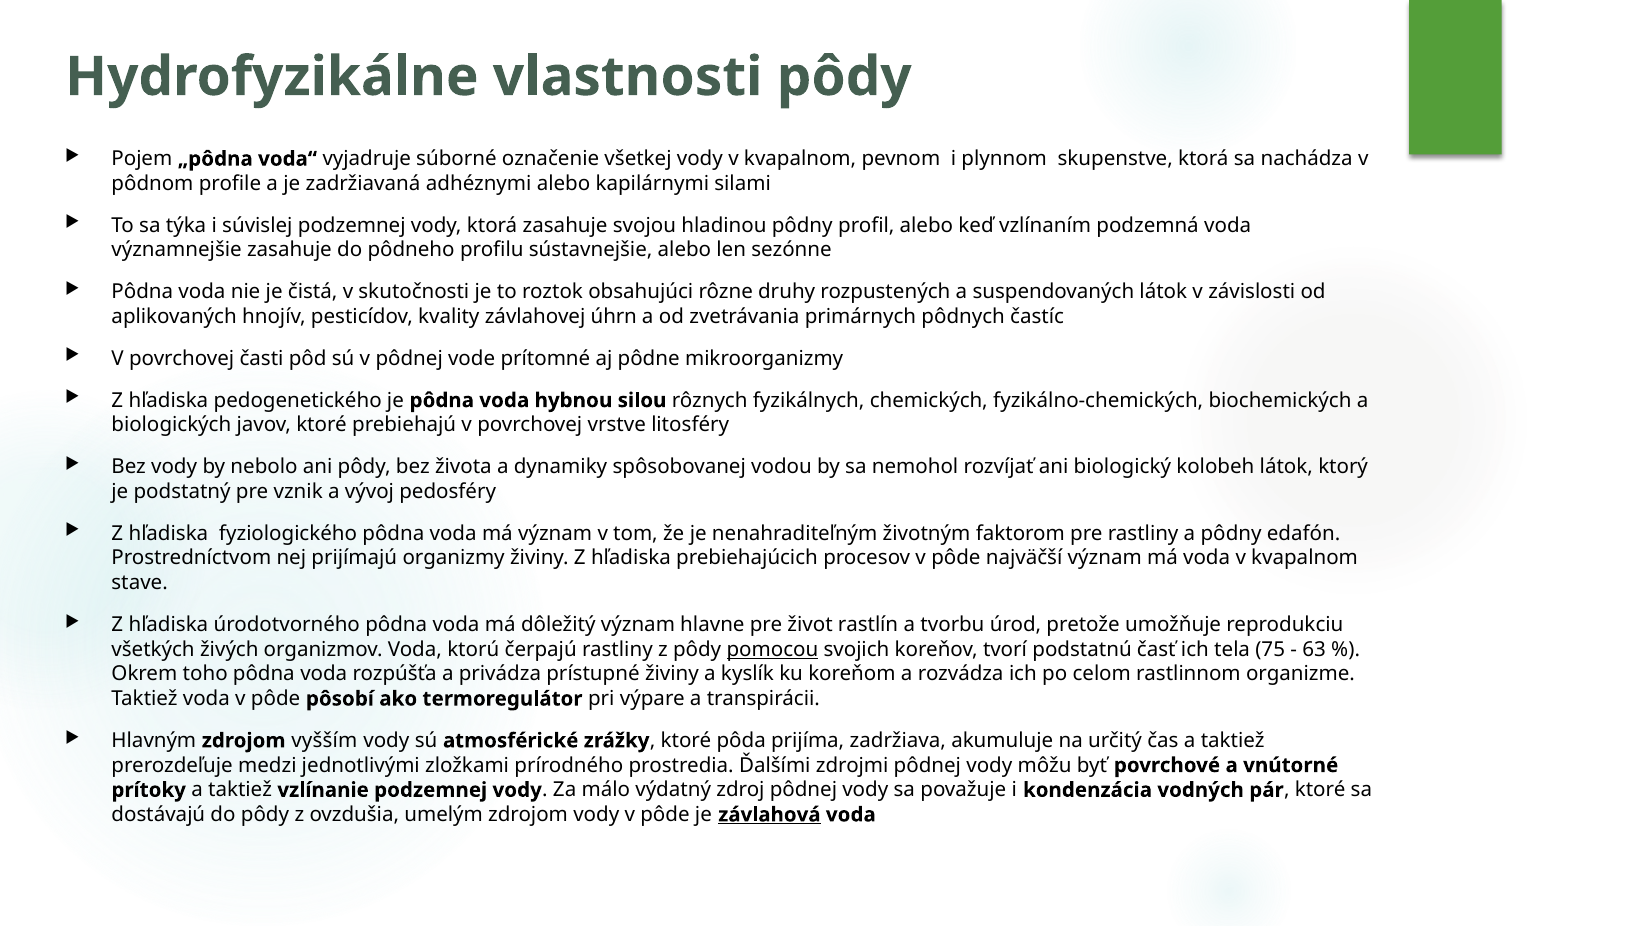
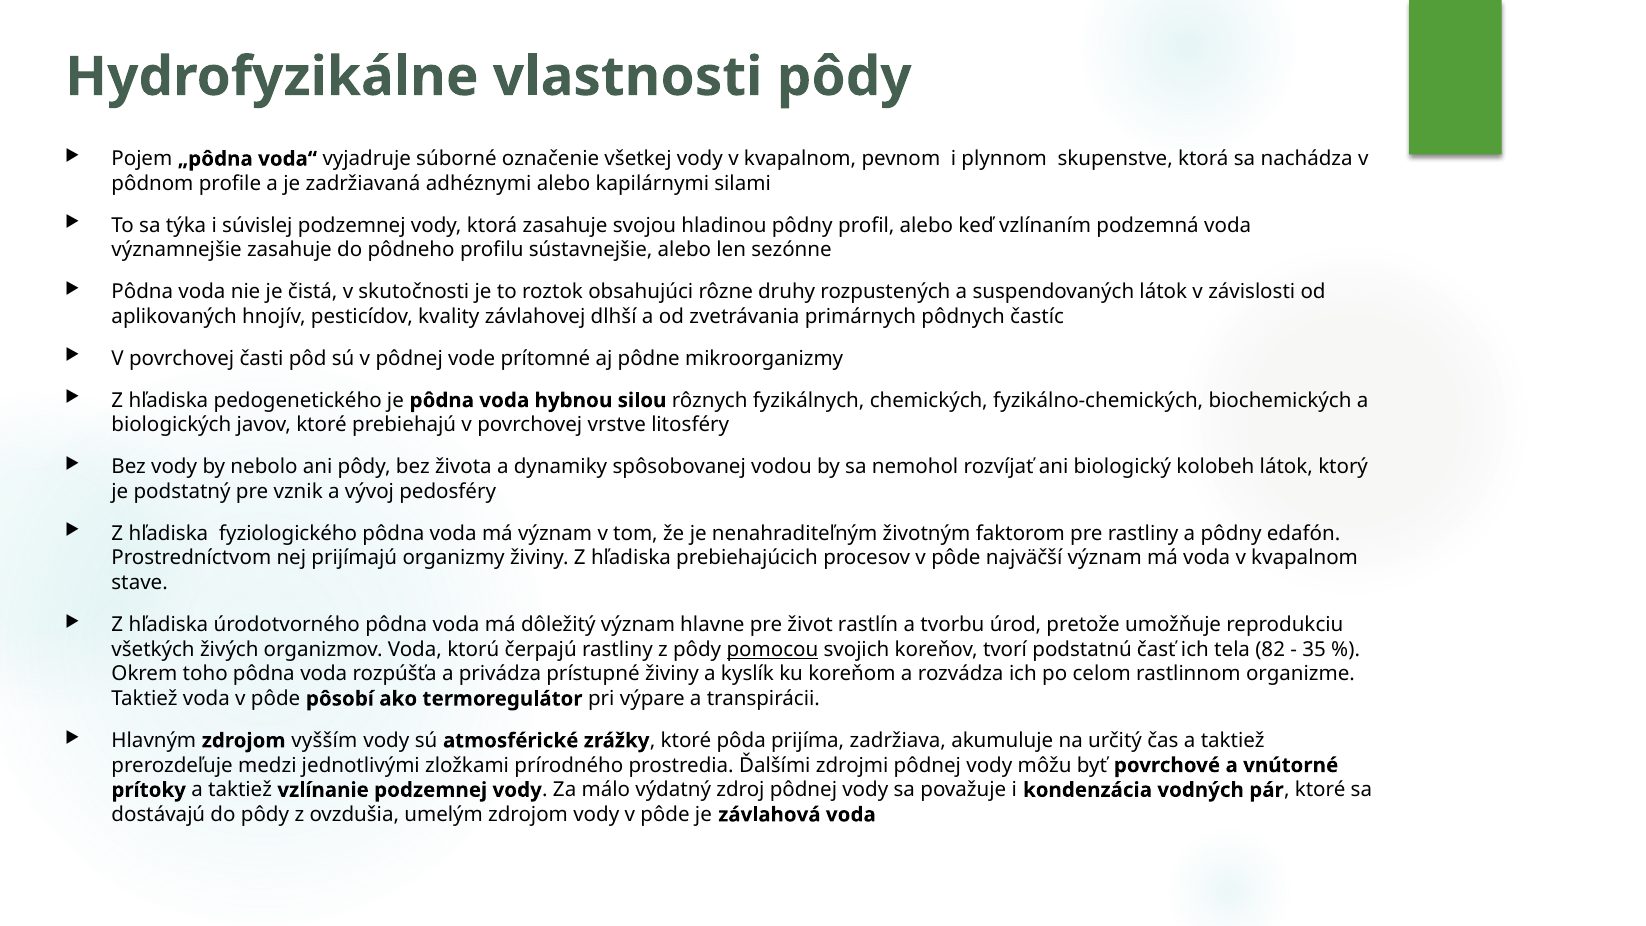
úhrn: úhrn -> dlhší (614, 317)
75: 75 -> 82 (1270, 649)
63: 63 -> 35 (1314, 649)
závlahová underline: present -> none (769, 815)
